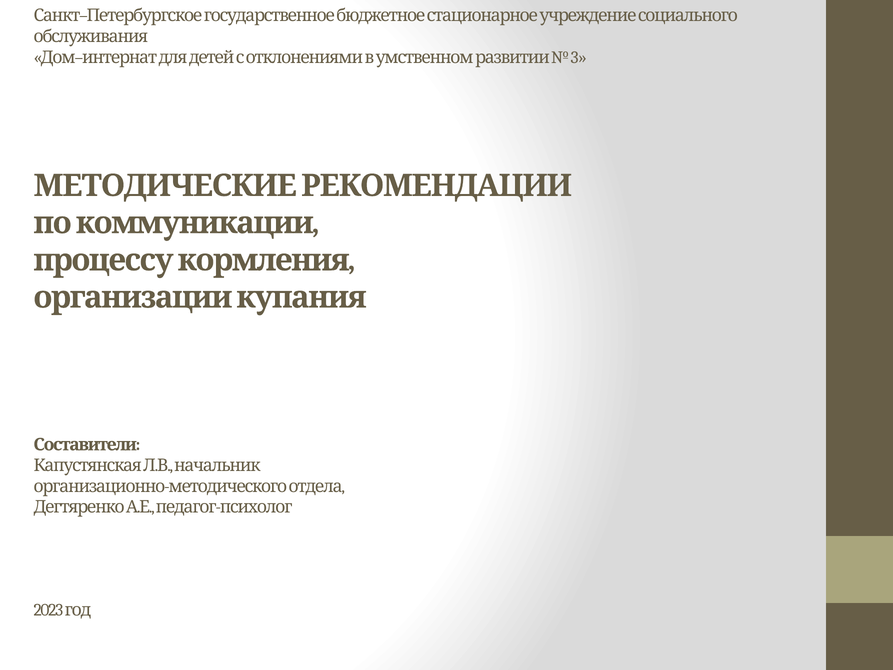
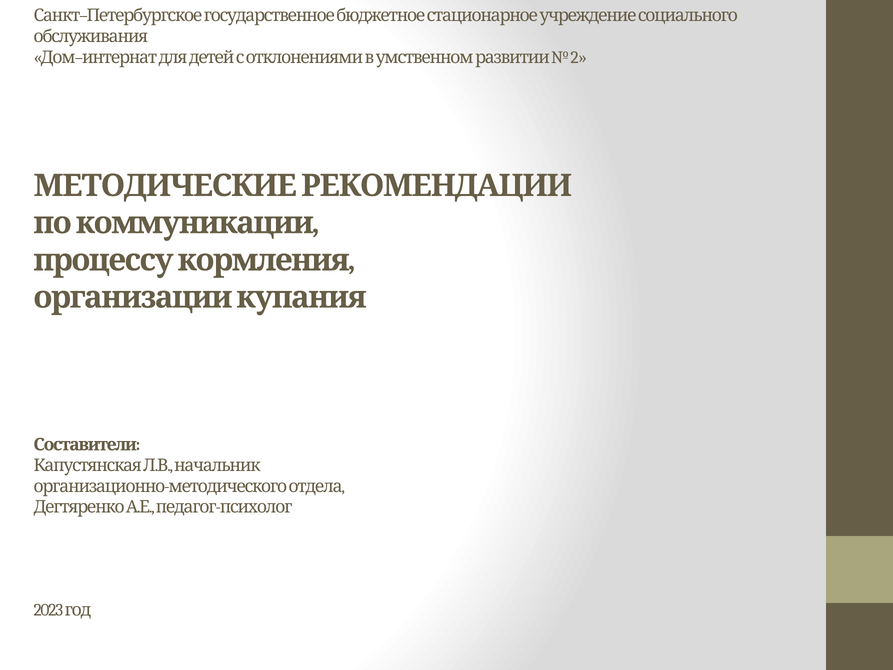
3: 3 -> 2 (579, 57)
